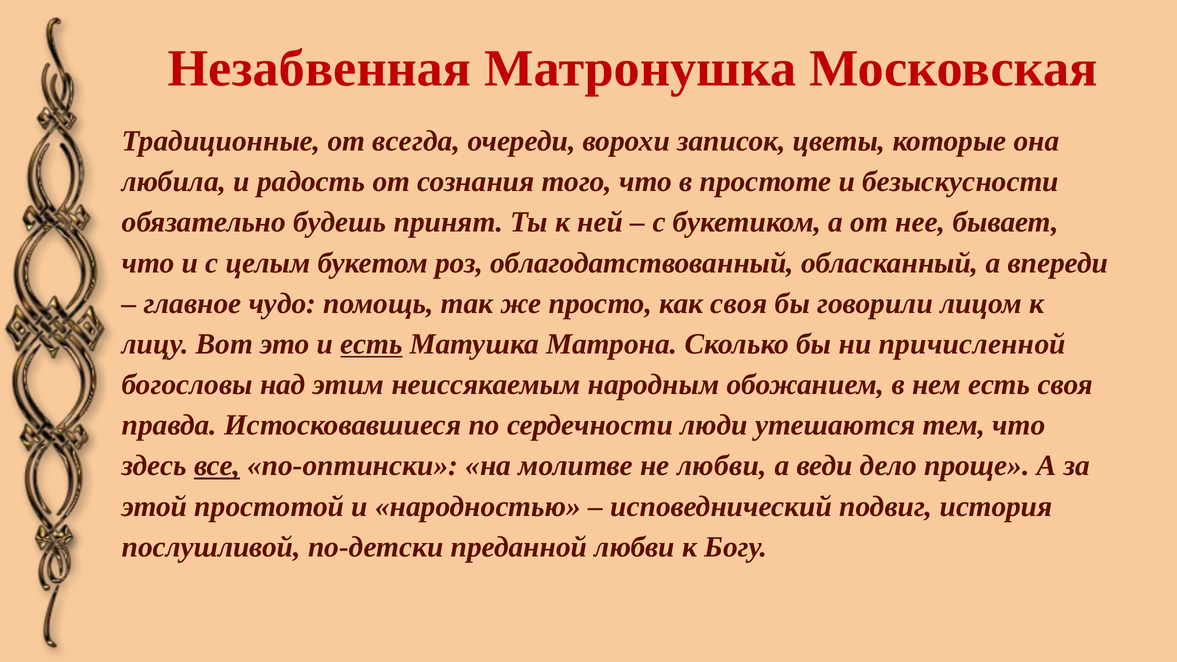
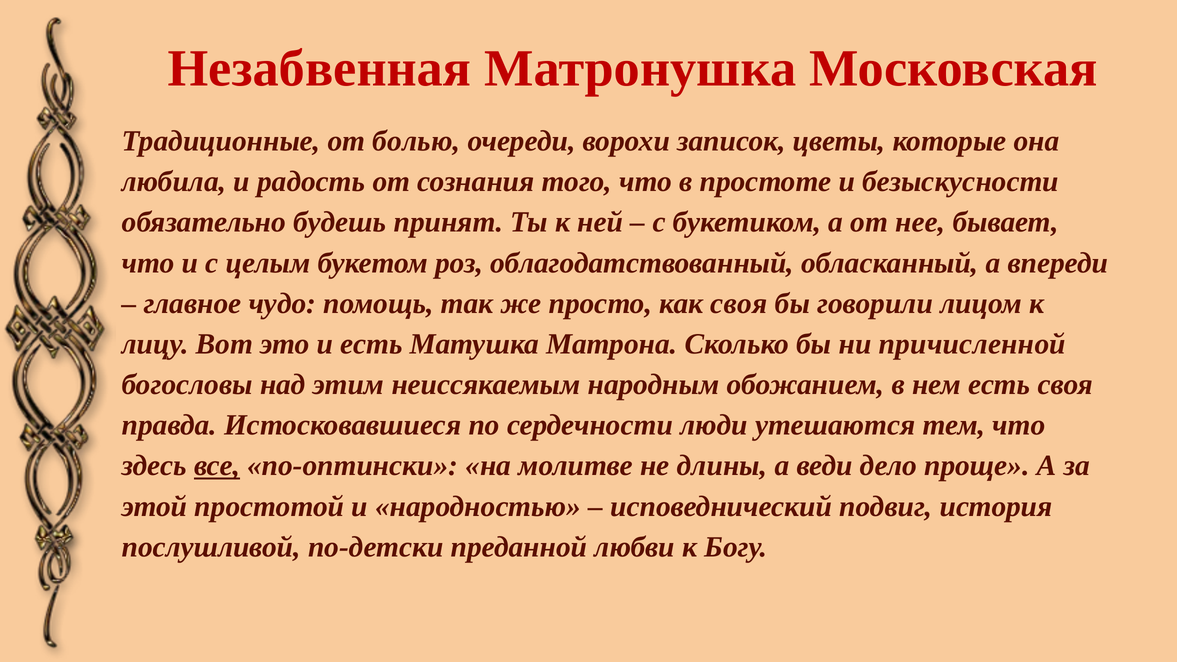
всегда: всегда -> болью (416, 141)
есть underline: present -> none (372, 344)
не любви: любви -> длины (722, 466)
